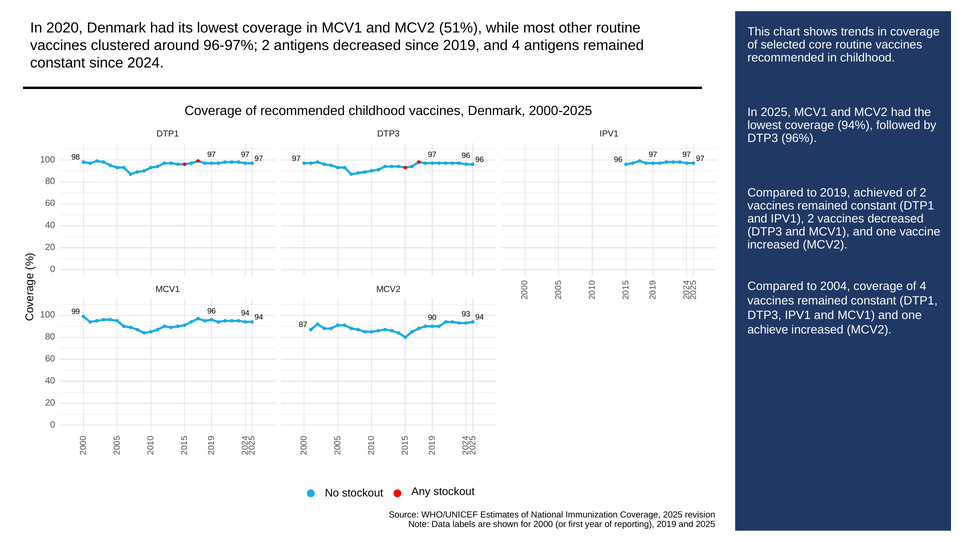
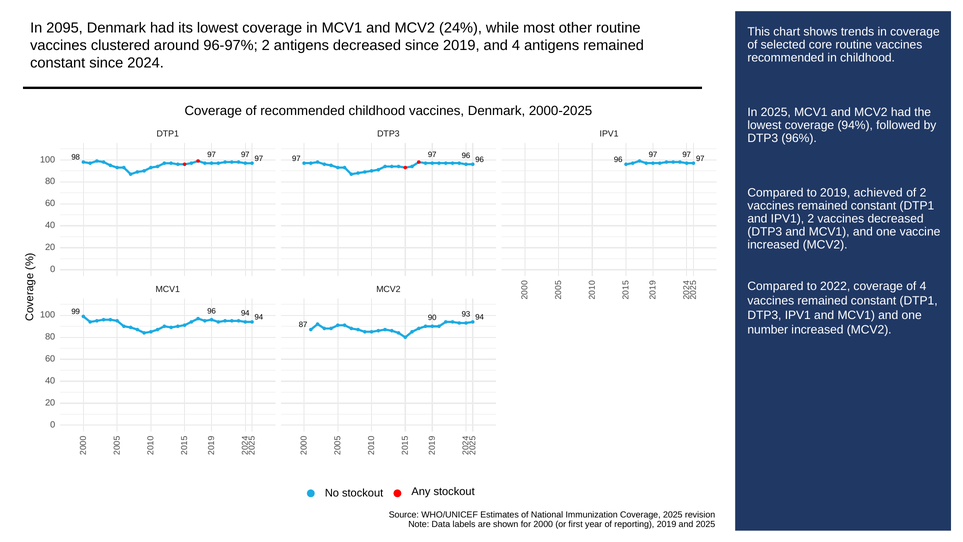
2020: 2020 -> 2095 (65, 28)
51%: 51% -> 24% (460, 28)
2004: 2004 -> 2022 (835, 286)
achieve: achieve -> number (768, 330)
